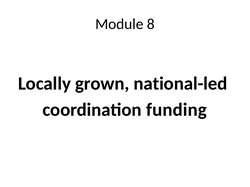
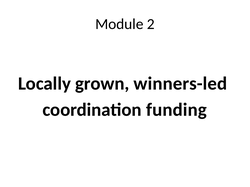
8: 8 -> 2 (151, 24)
national-led: national-led -> winners-led (180, 84)
